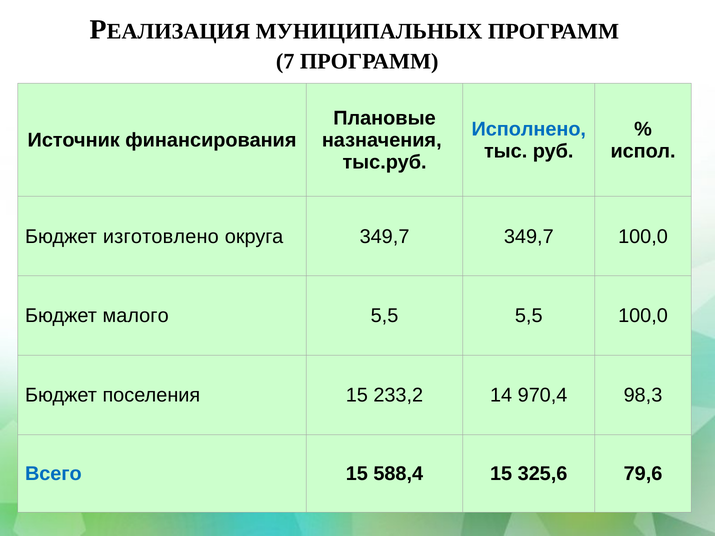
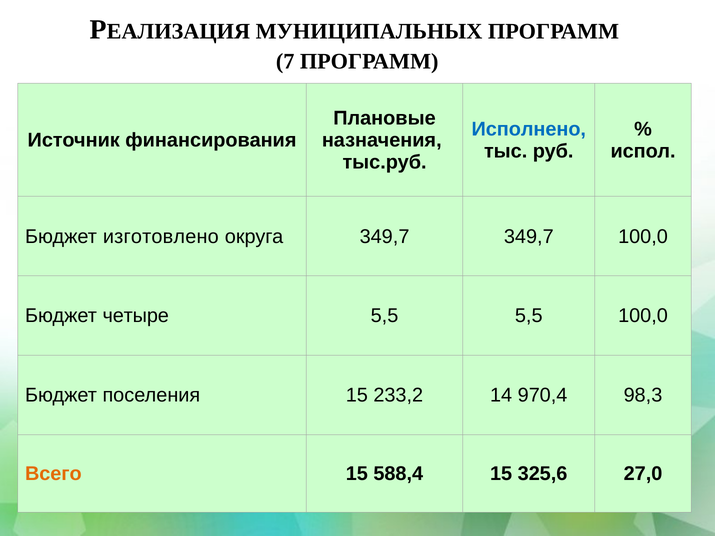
малого: малого -> четыре (136, 316)
Всего colour: blue -> orange (53, 474)
79,6: 79,6 -> 27,0 (643, 474)
